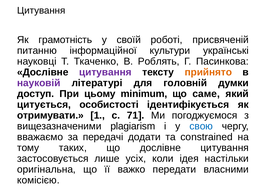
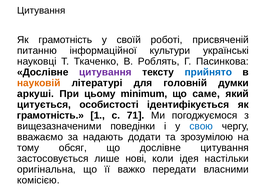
прийнято colour: orange -> blue (208, 72)
науковій colour: purple -> orange (39, 83)
доступ: доступ -> аркуші (36, 94)
отримувати: отримувати -> грамотність (50, 116)
plagiarism: plagiarism -> поведінки (133, 127)
передачі: передачі -> надають (103, 137)
constrained: constrained -> зрозумілою (207, 137)
таких: таких -> обсяг (73, 148)
усіх: усіх -> нові (136, 159)
